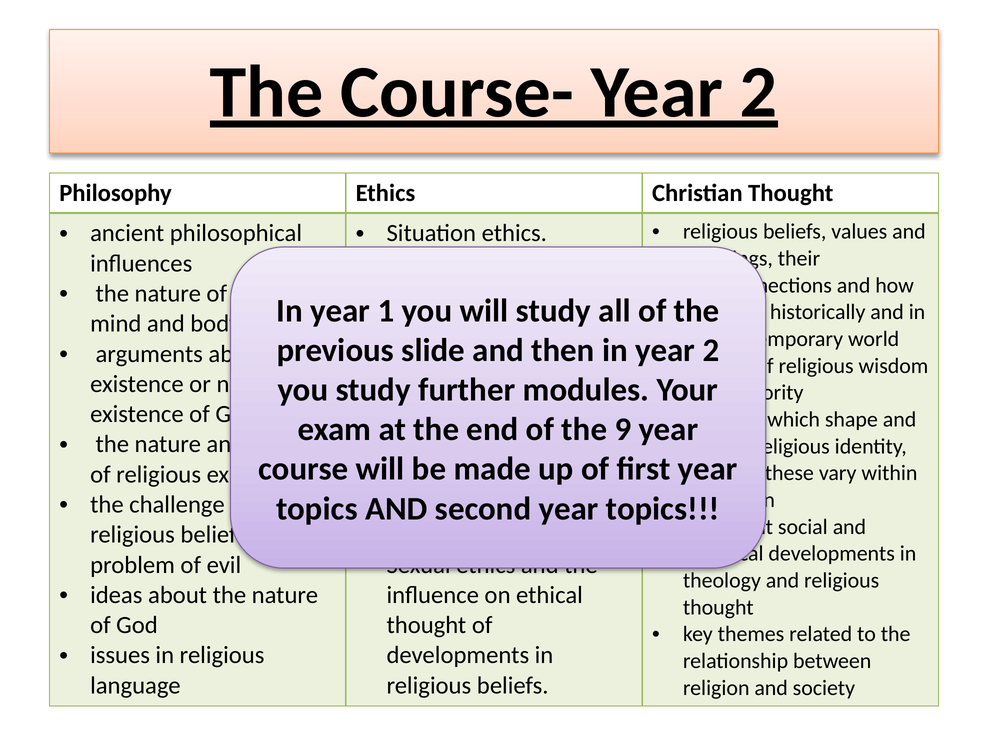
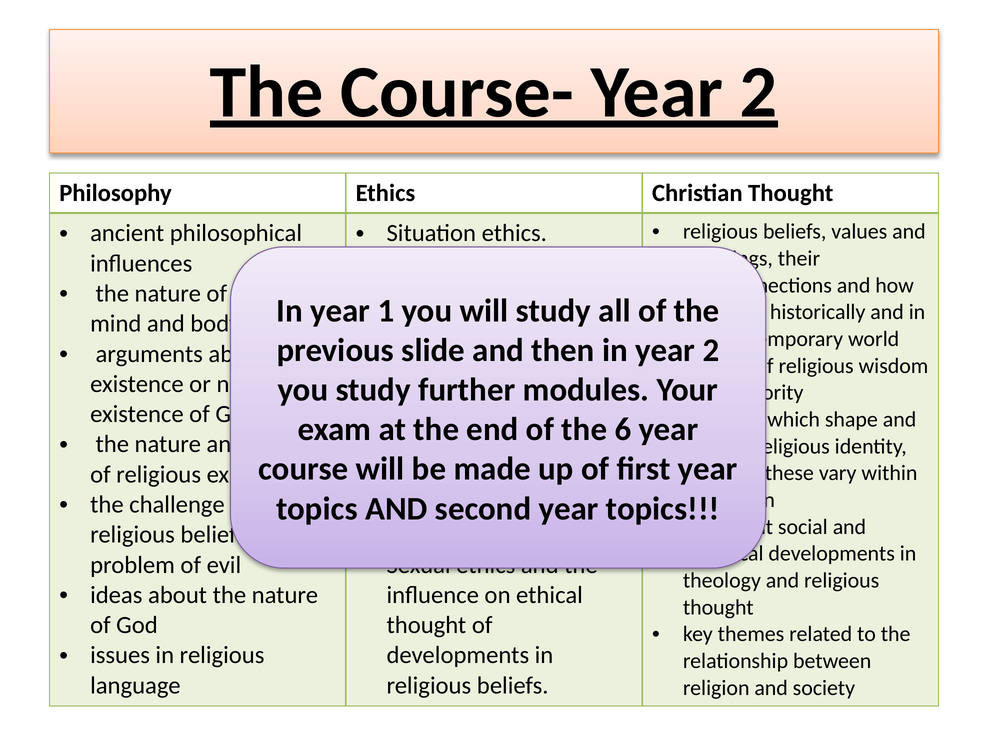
9: 9 -> 6 (623, 430)
